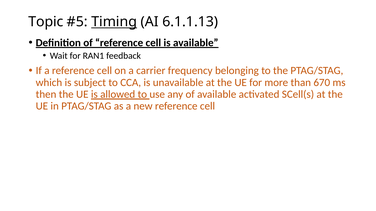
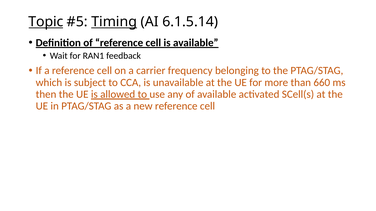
Topic underline: none -> present (46, 22)
6.1.1.13: 6.1.1.13 -> 6.1.5.14 (190, 22)
670: 670 -> 660 (322, 83)
